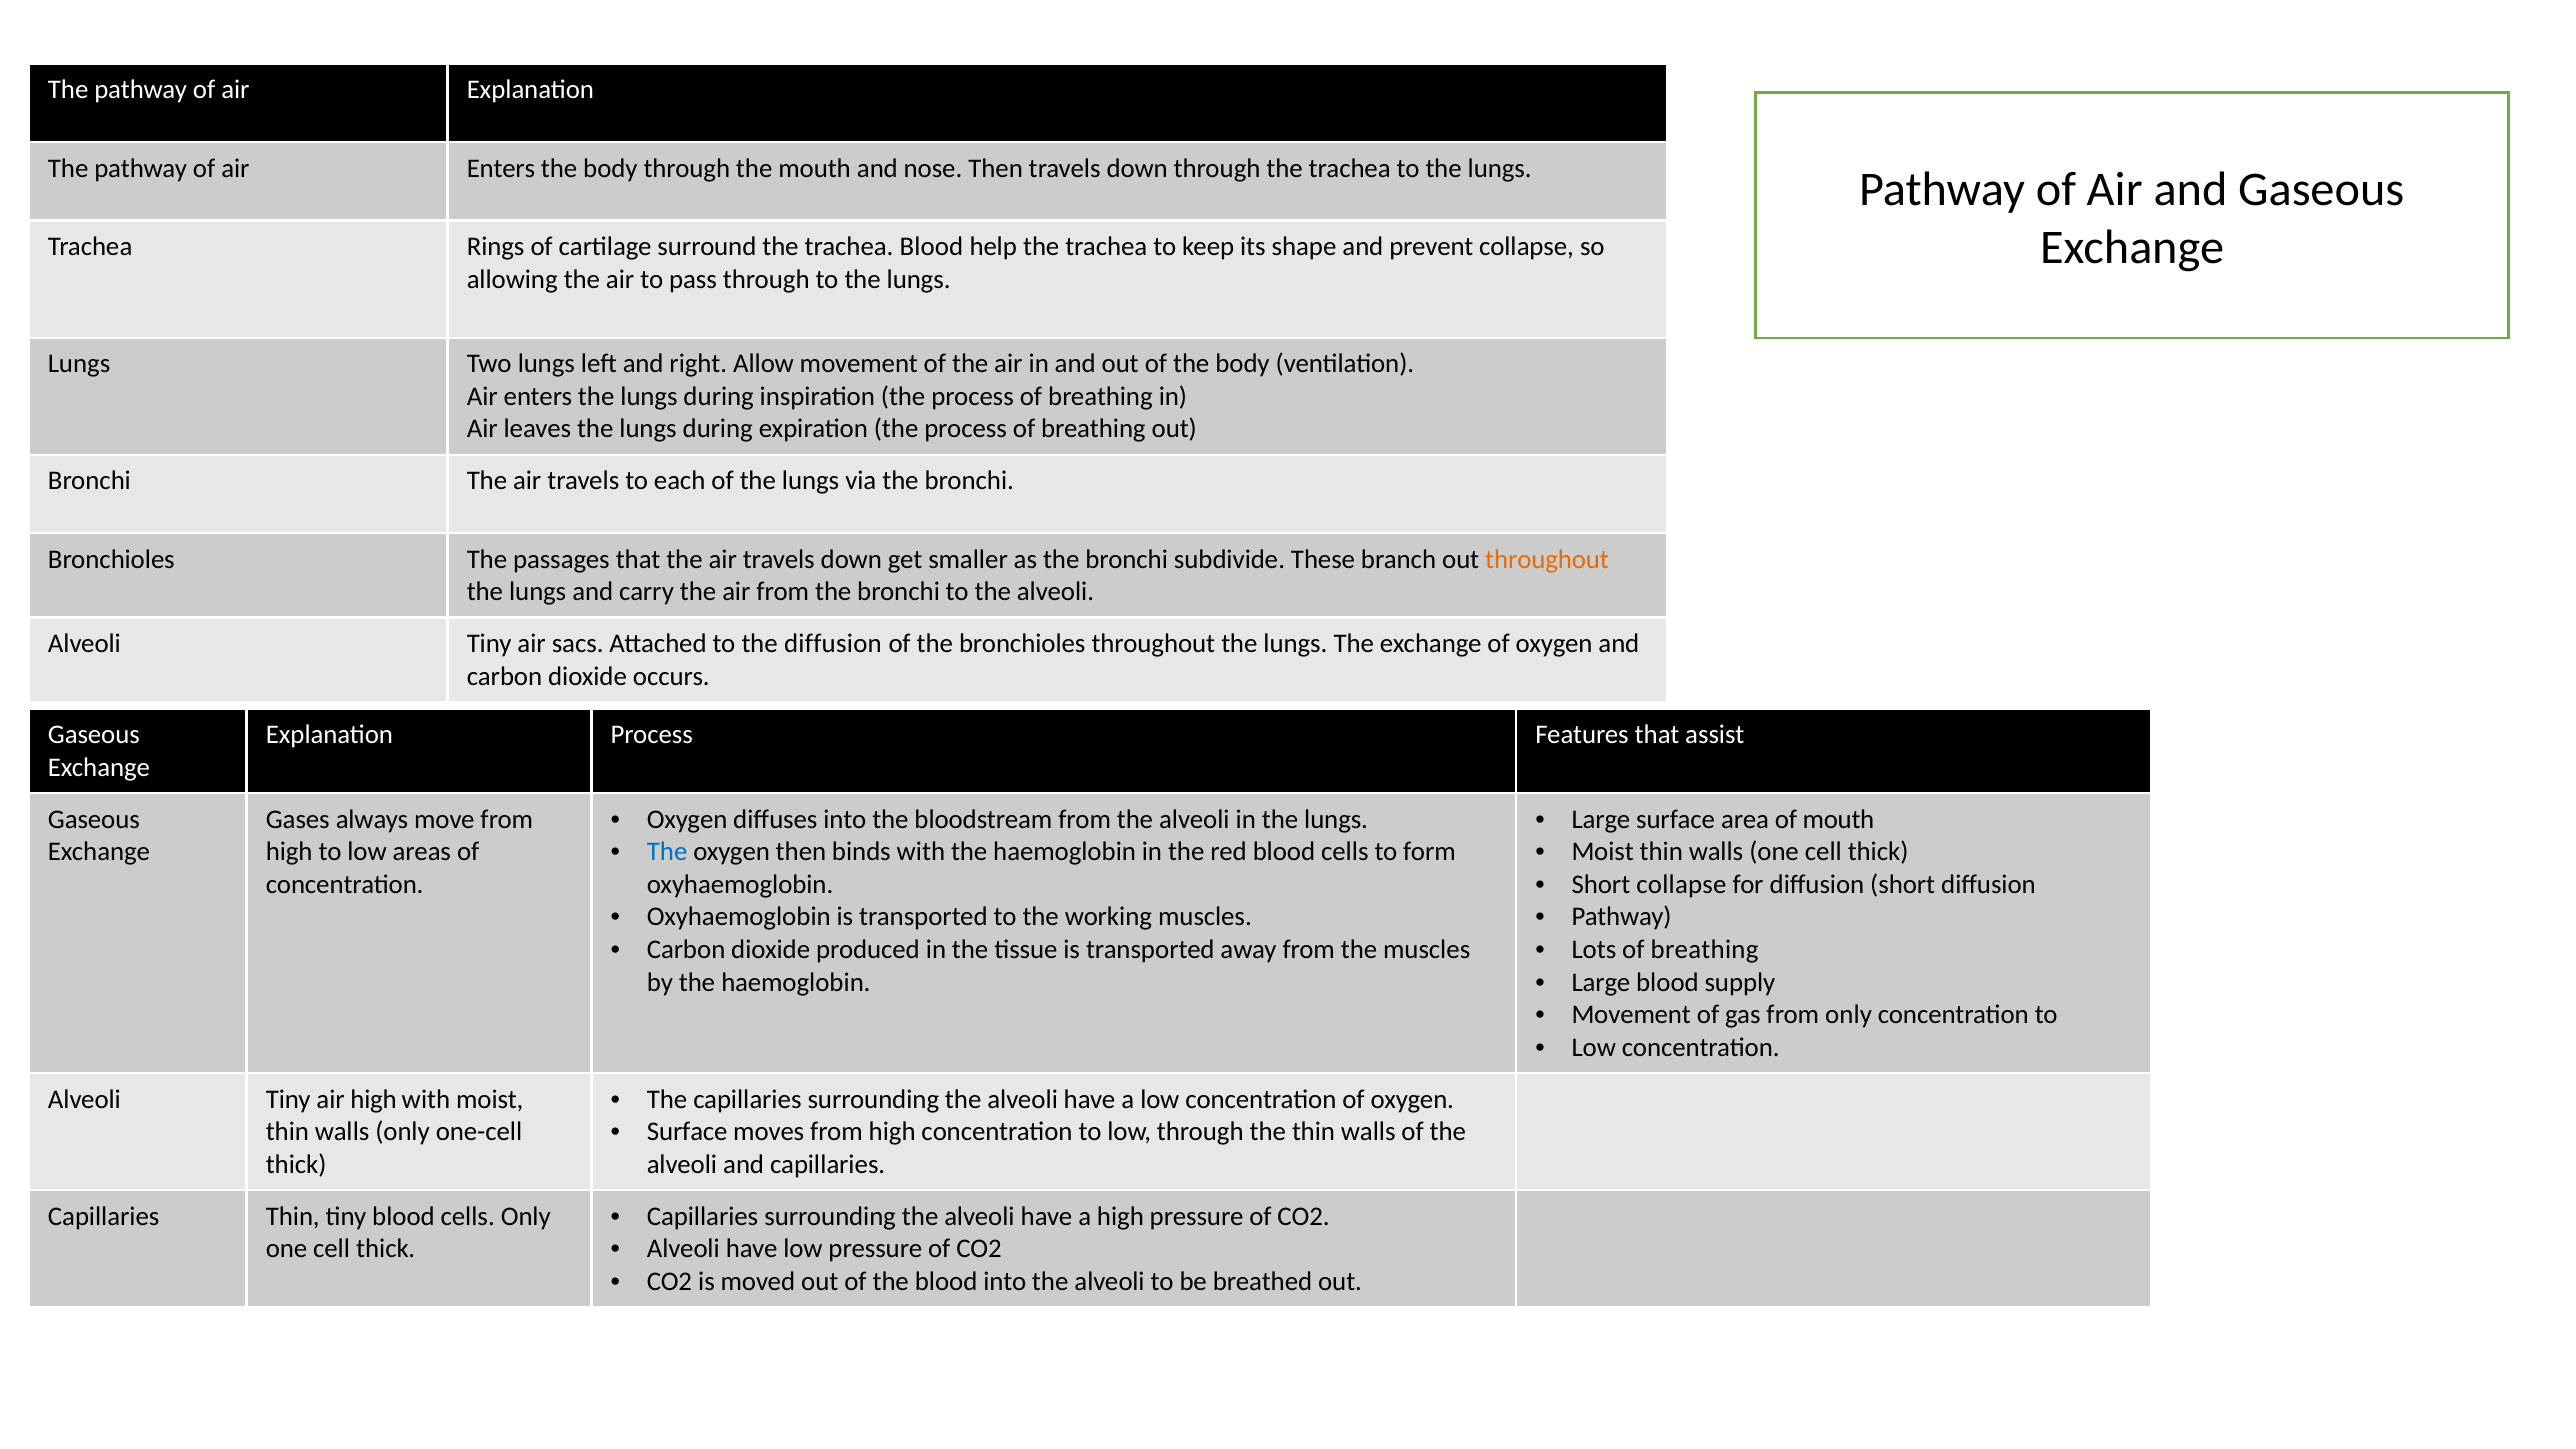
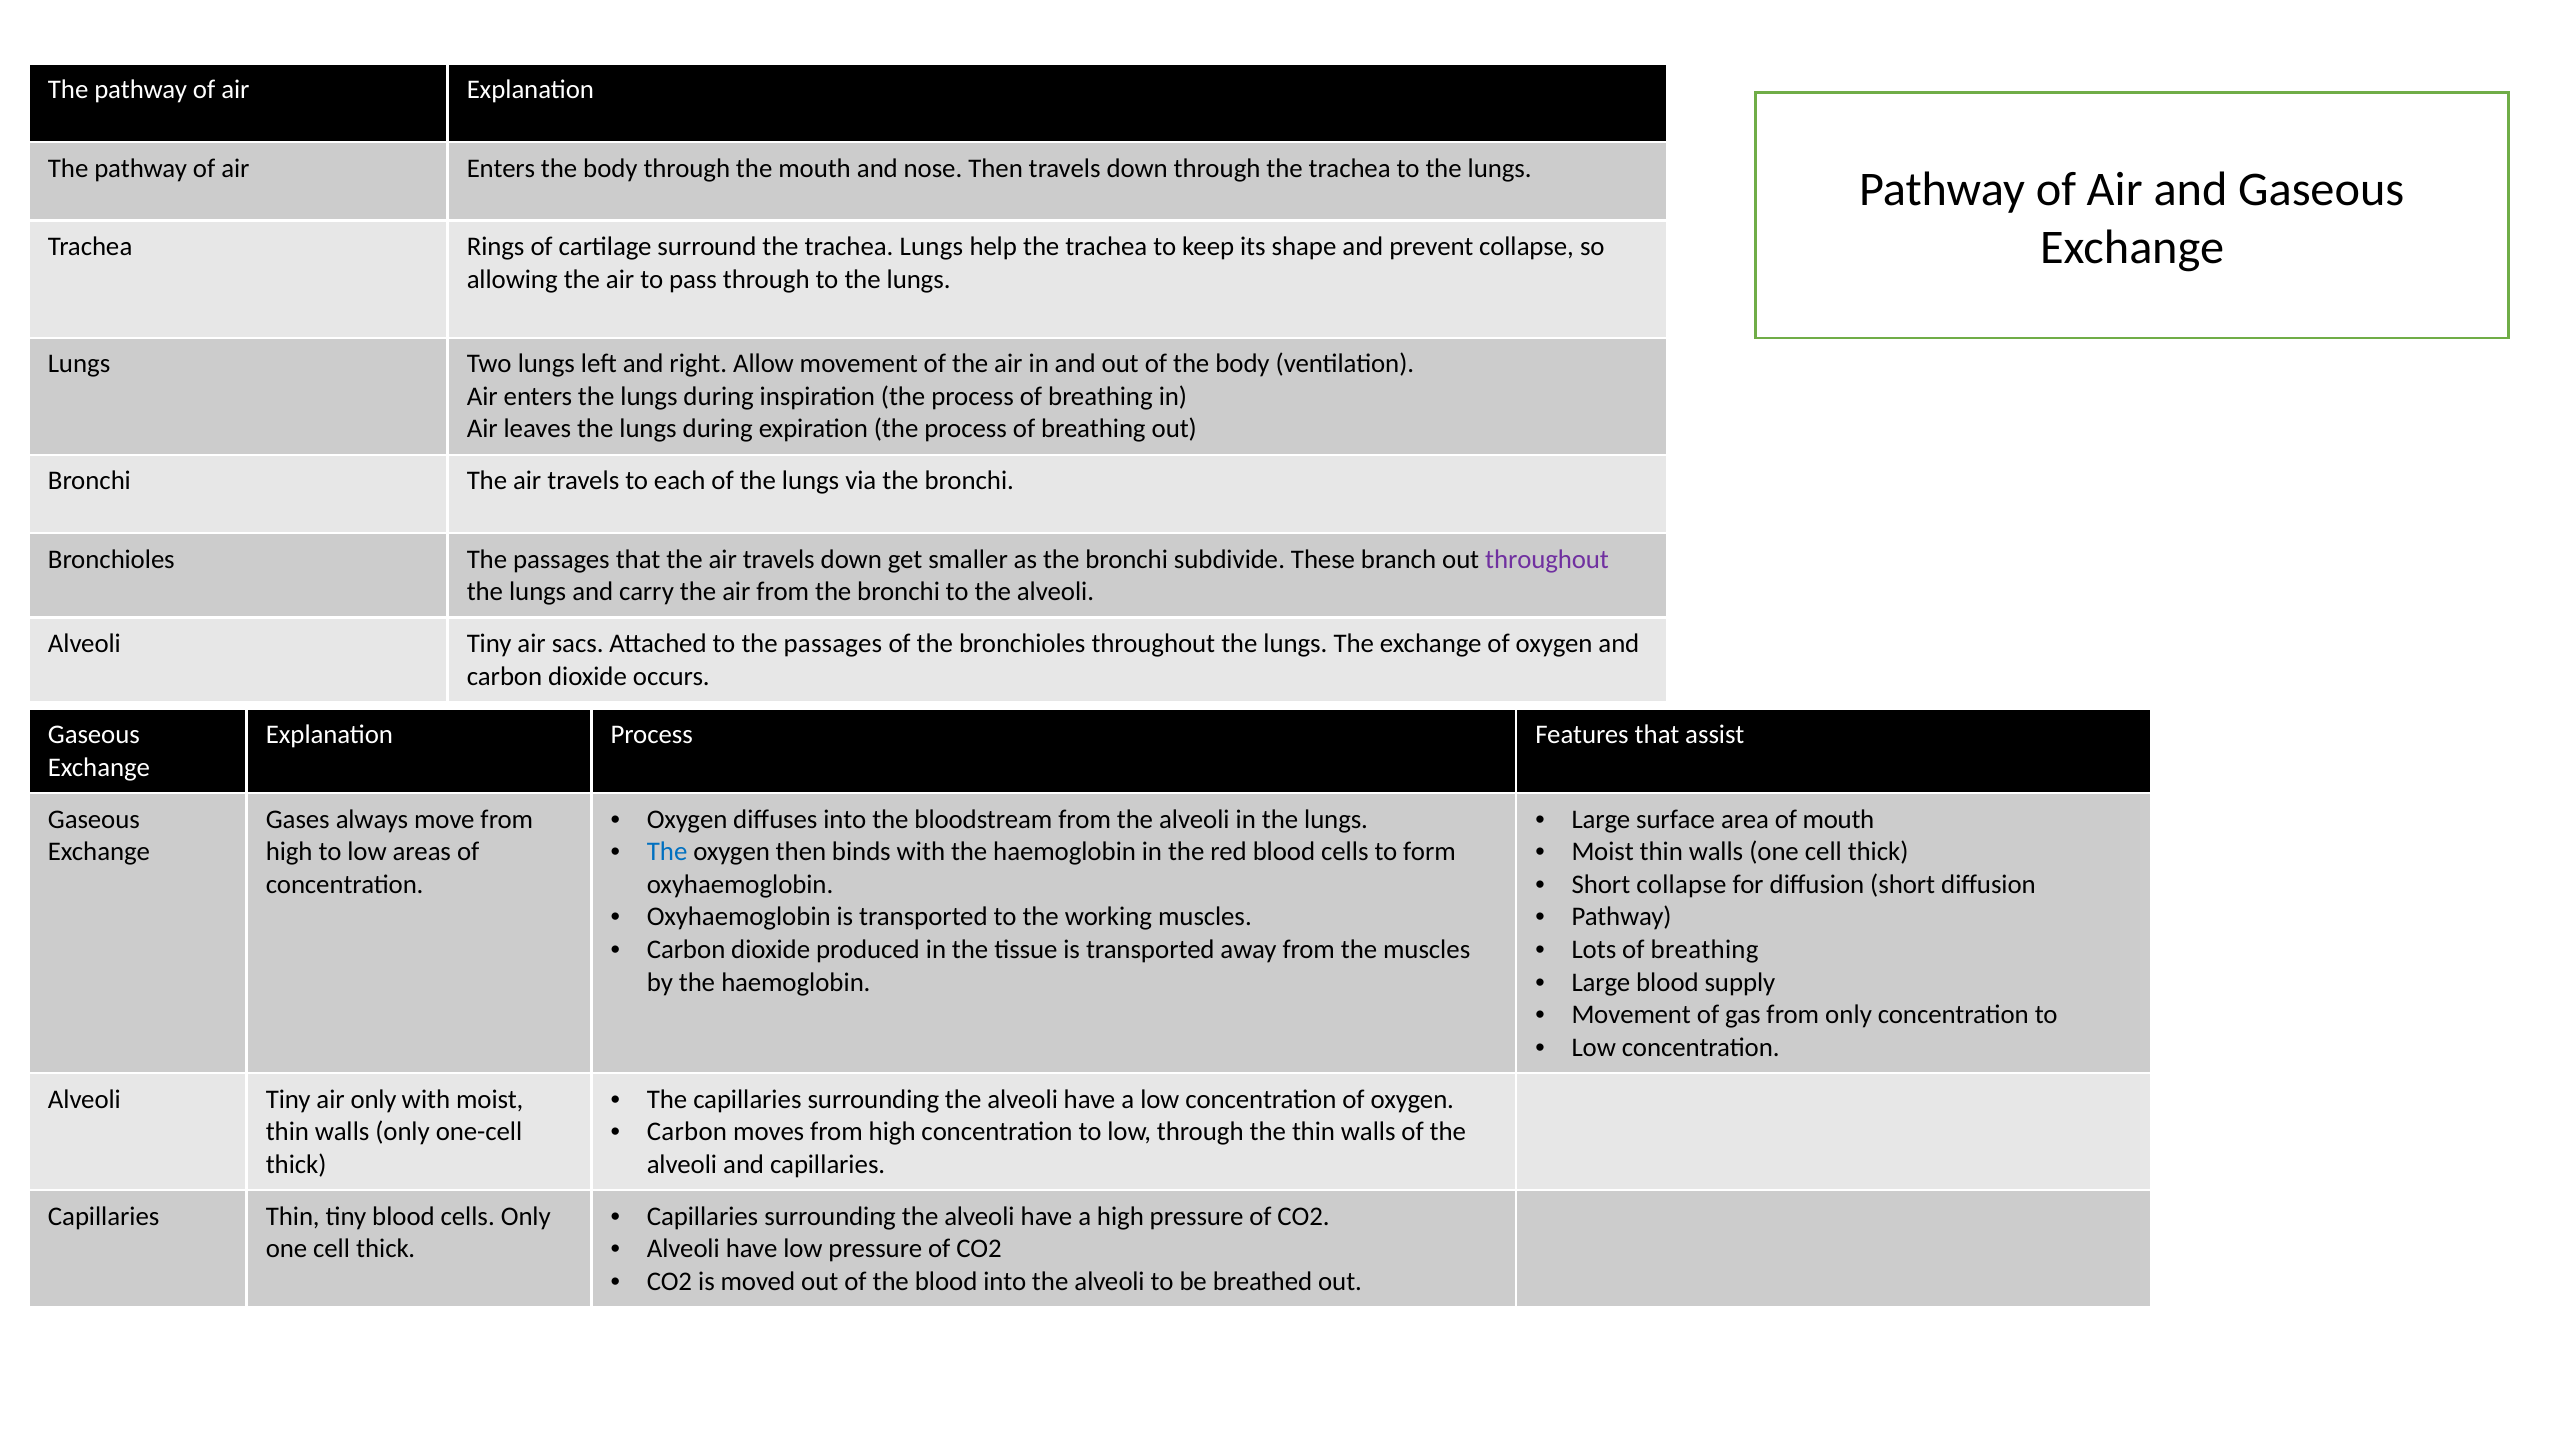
trachea Blood: Blood -> Lungs (931, 247)
throughout colour: orange -> purple (1547, 559)
to the diffusion: diffusion -> passages (833, 644)
air high: high -> only (374, 1099)
Surface: Surface -> Carbon (687, 1132)
